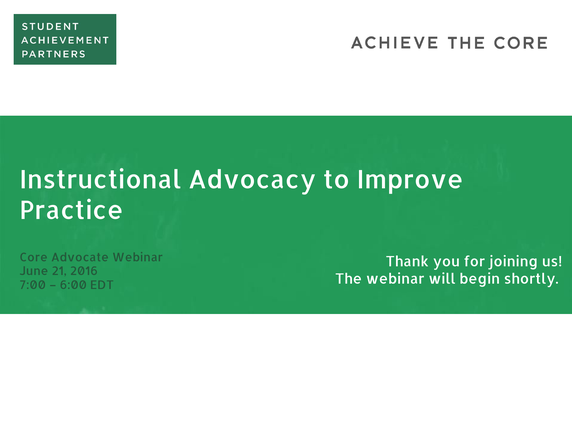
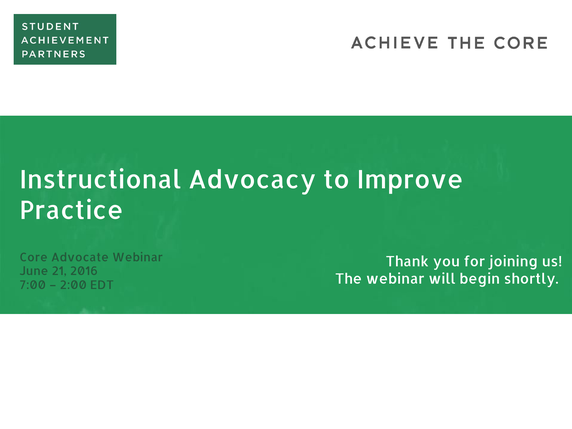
6:00: 6:00 -> 2:00 (73, 285)
